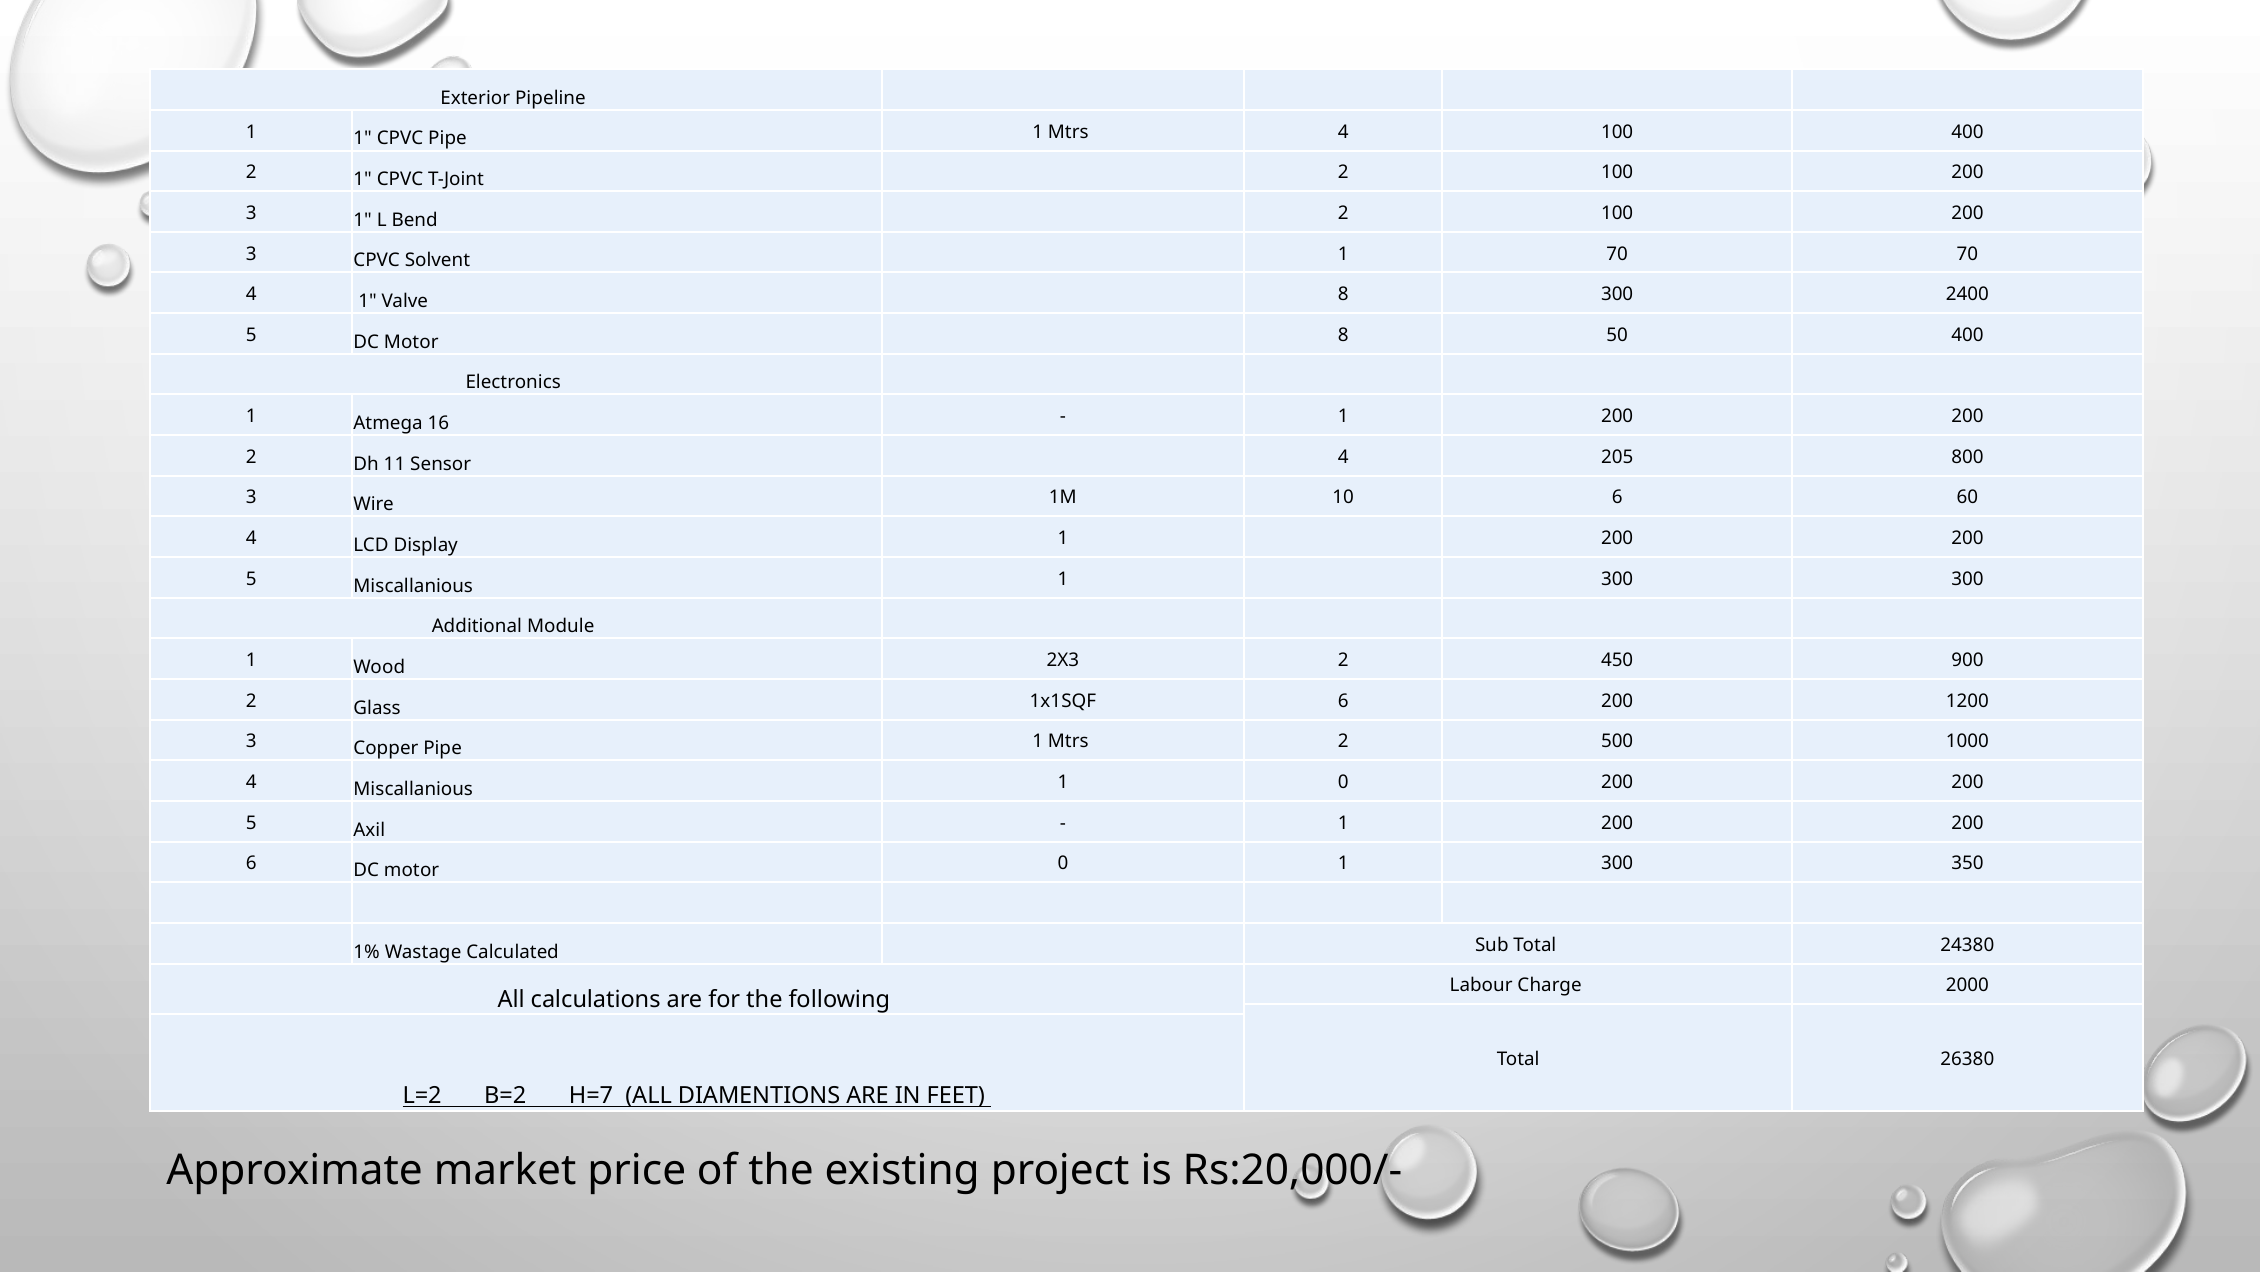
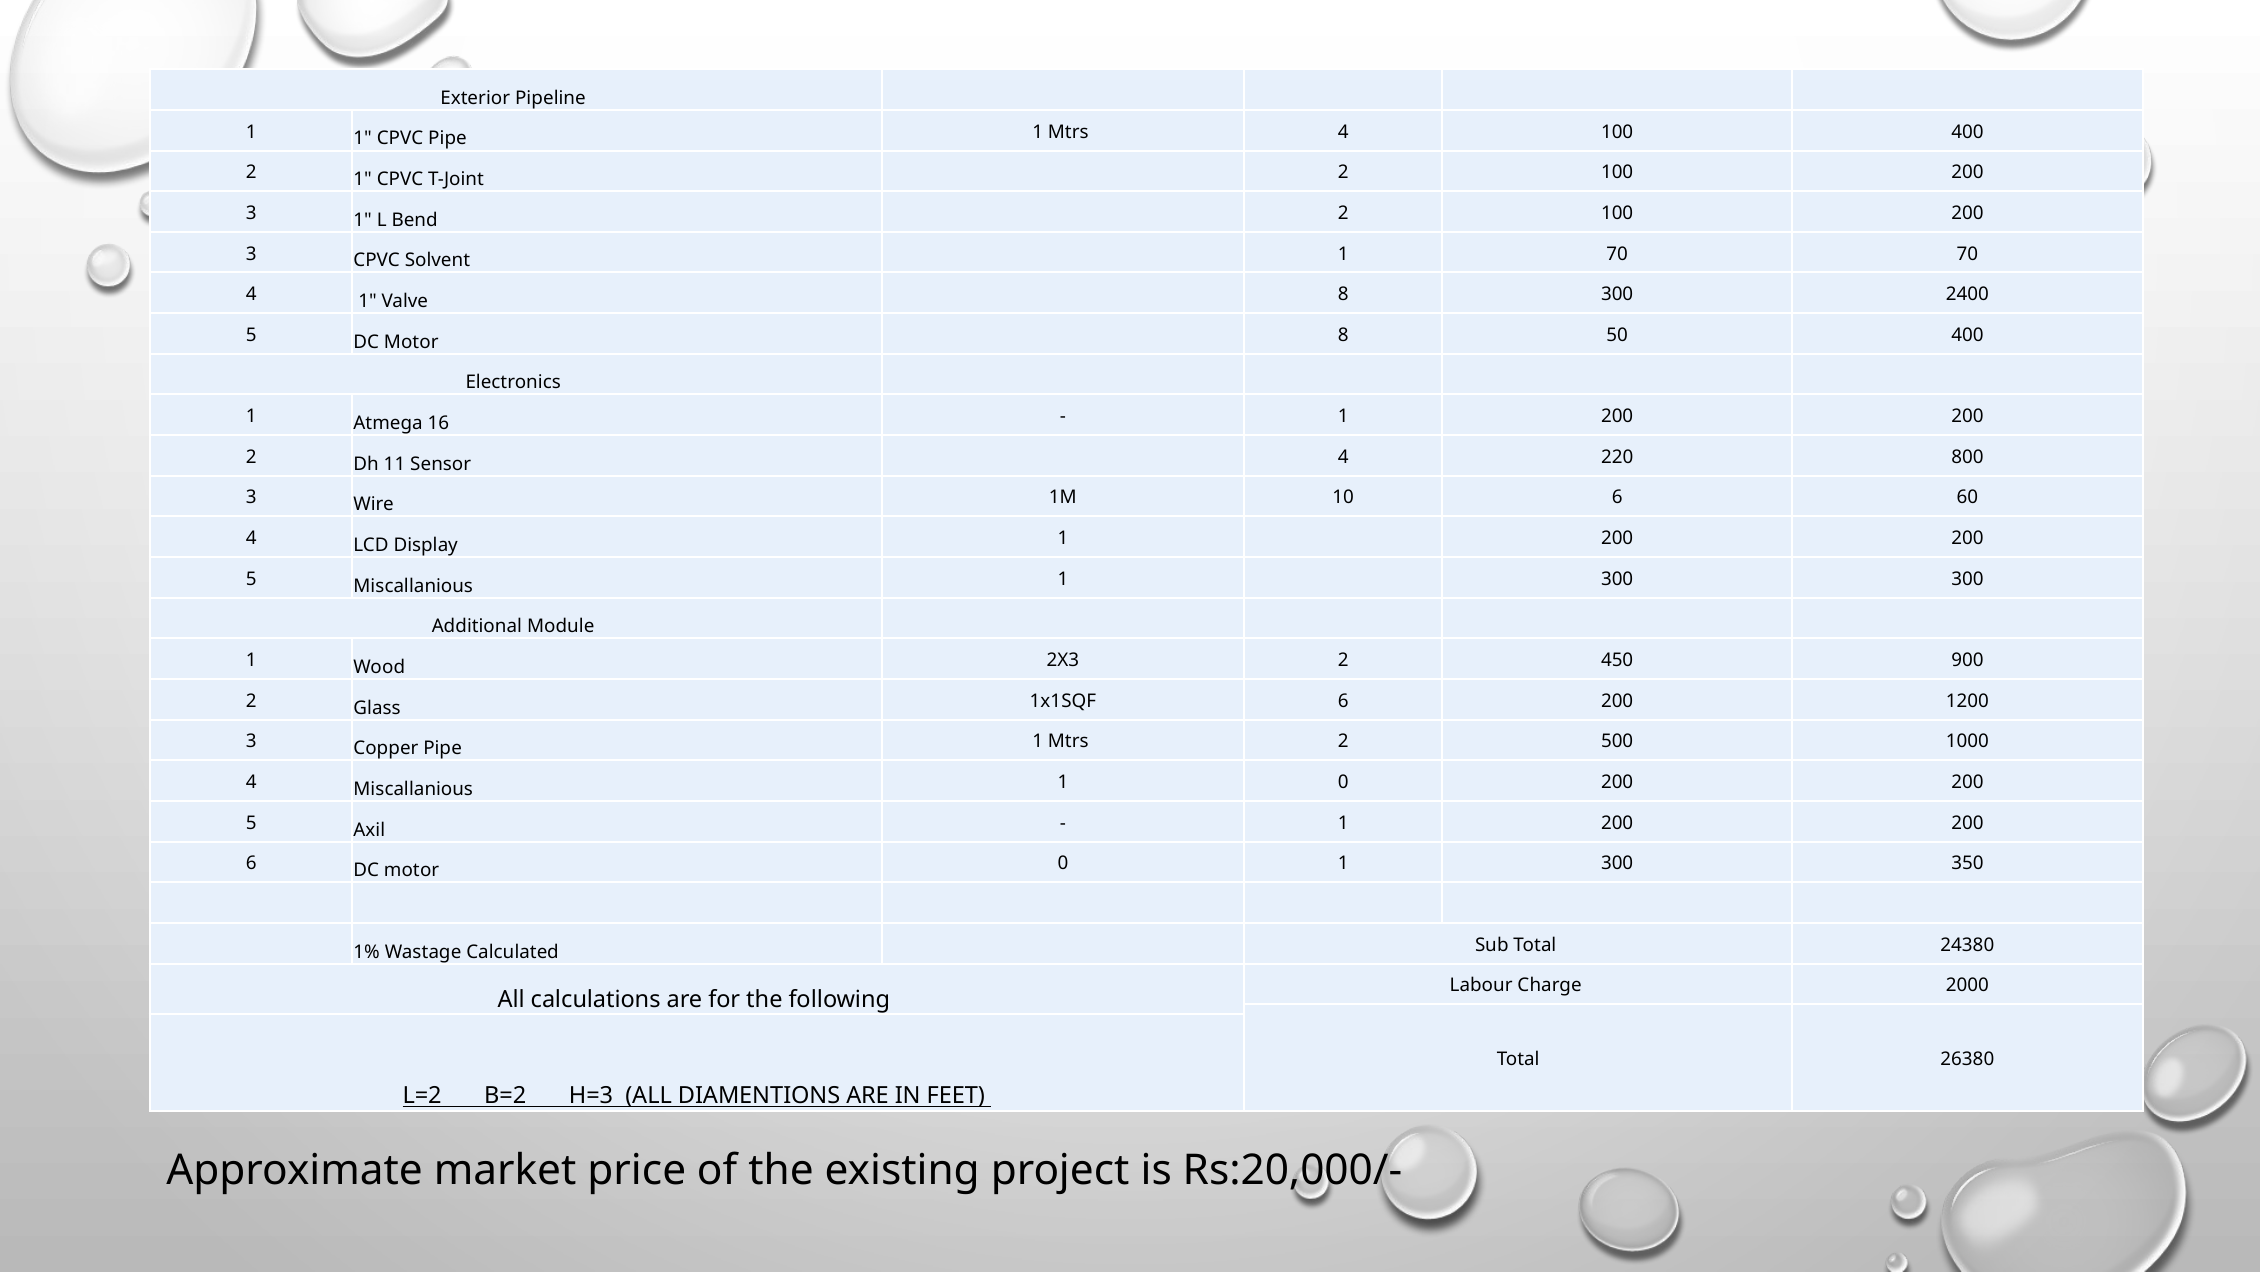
205: 205 -> 220 (1617, 457)
H=7: H=7 -> H=3 (591, 1095)
